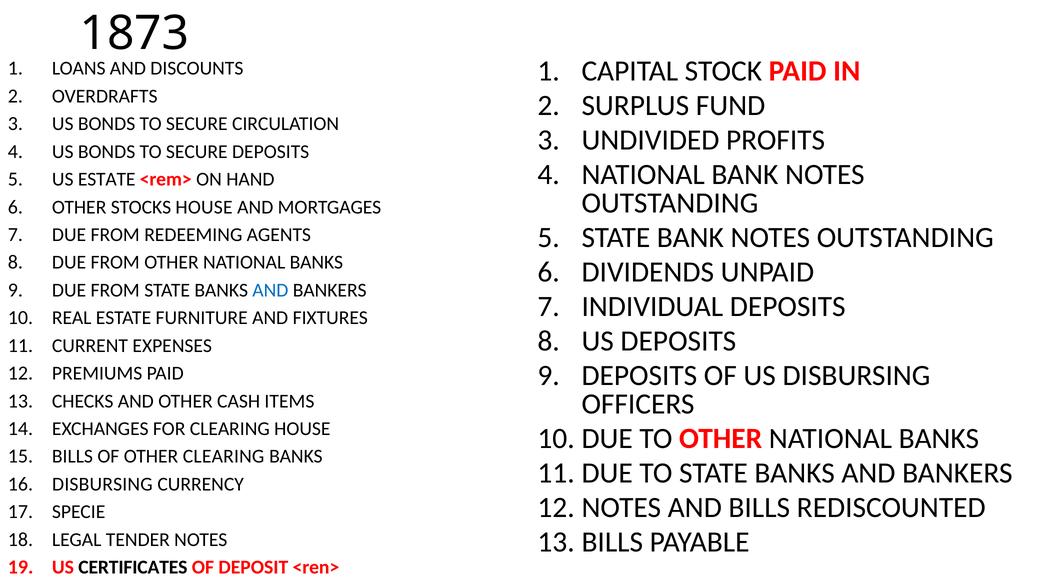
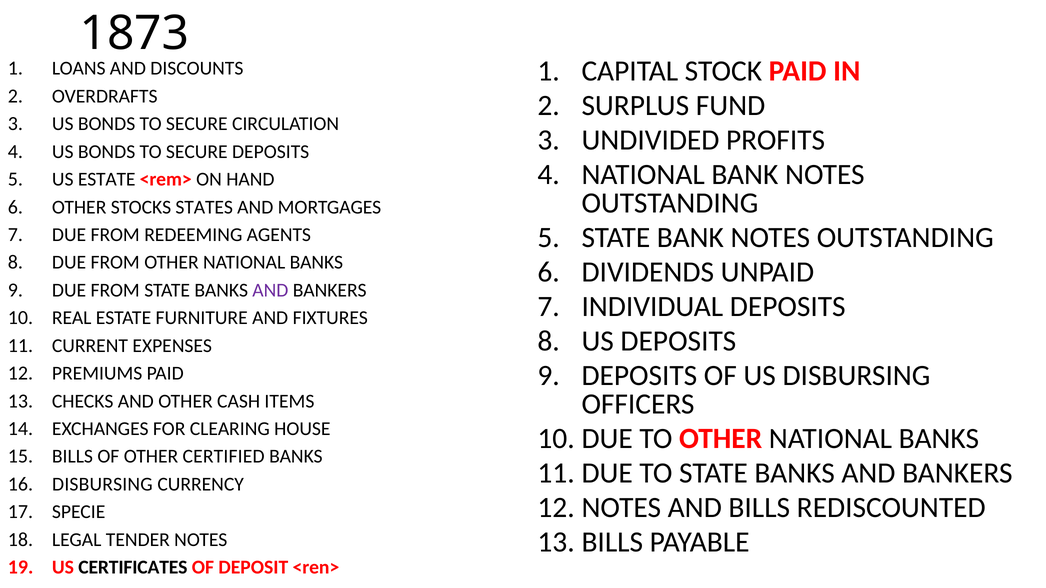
STOCKS HOUSE: HOUSE -> STATES (204, 207)
AND colour: blue -> purple (270, 290)
OTHER CLEARING: CLEARING -> CERTIFIED (224, 457)
